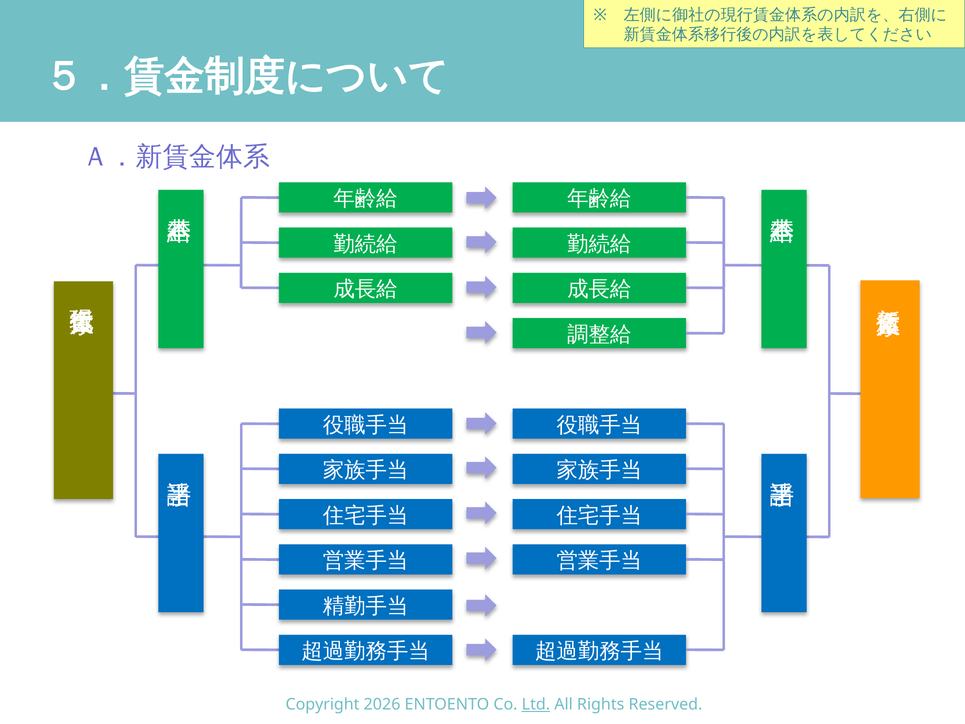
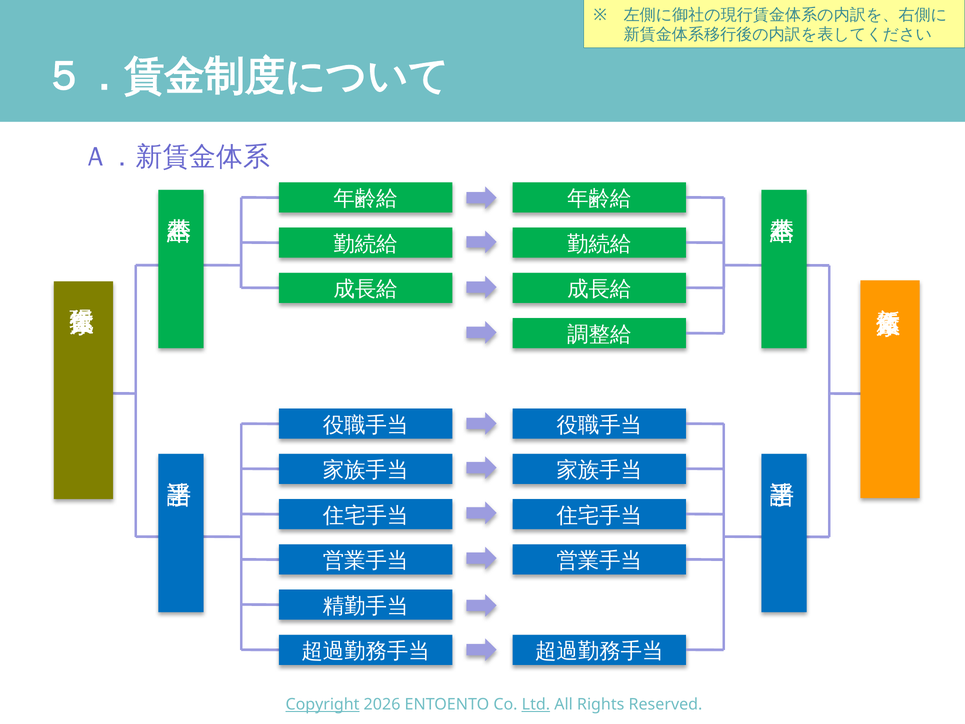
Copyright underline: none -> present (323, 704)
